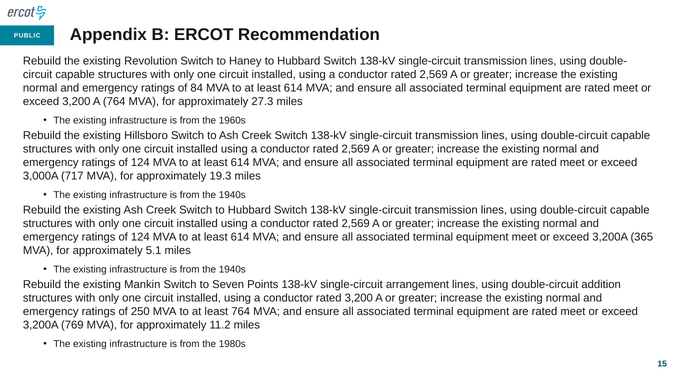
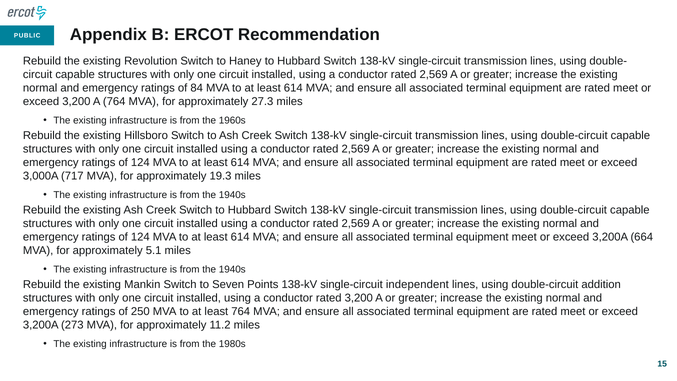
365: 365 -> 664 (642, 237)
arrangement: arrangement -> independent (417, 284)
769: 769 -> 273 (72, 325)
